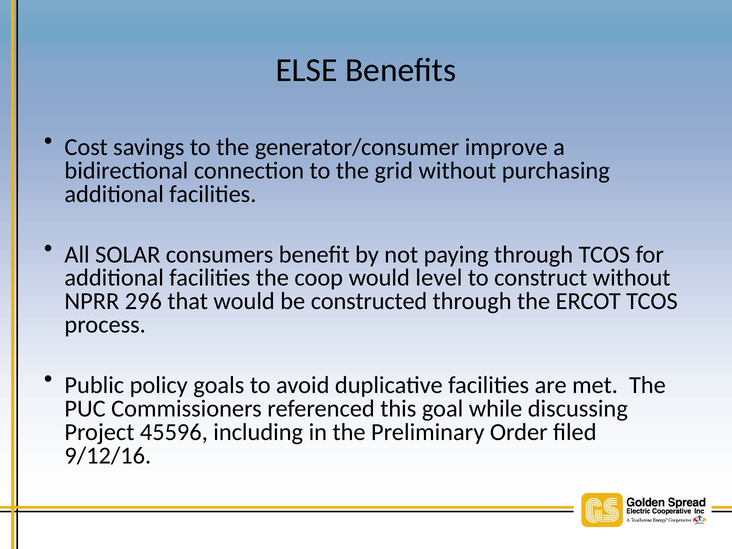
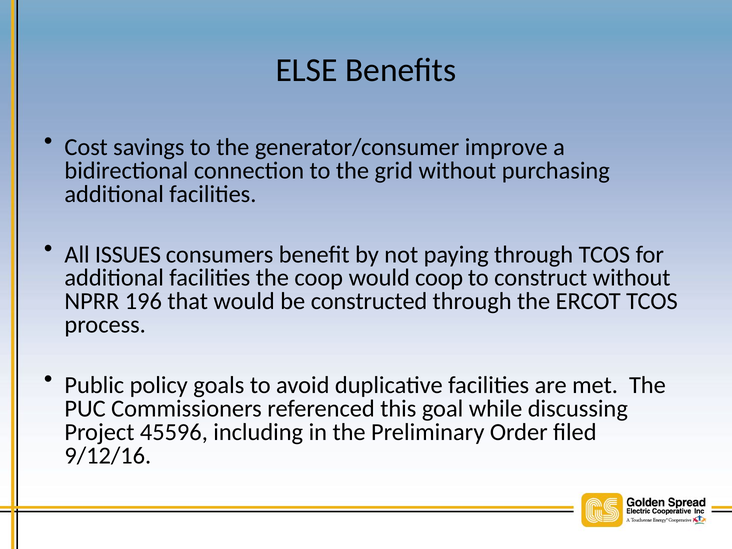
SOLAR: SOLAR -> ISSUES (128, 254)
would level: level -> coop (439, 278)
296: 296 -> 196 (143, 301)
